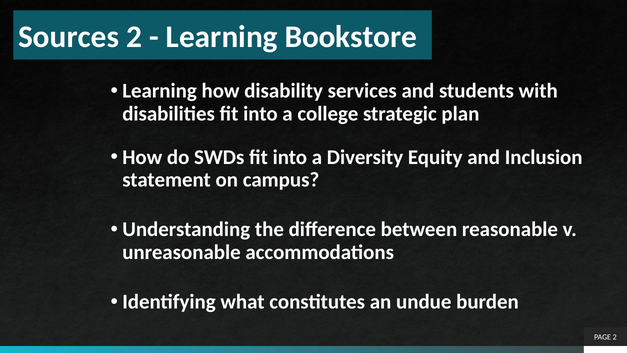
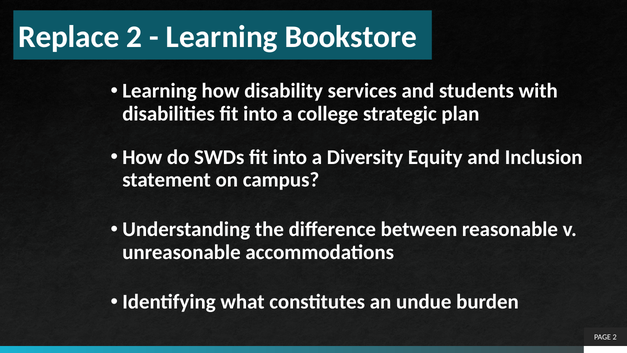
Sources: Sources -> Replace (69, 37)
